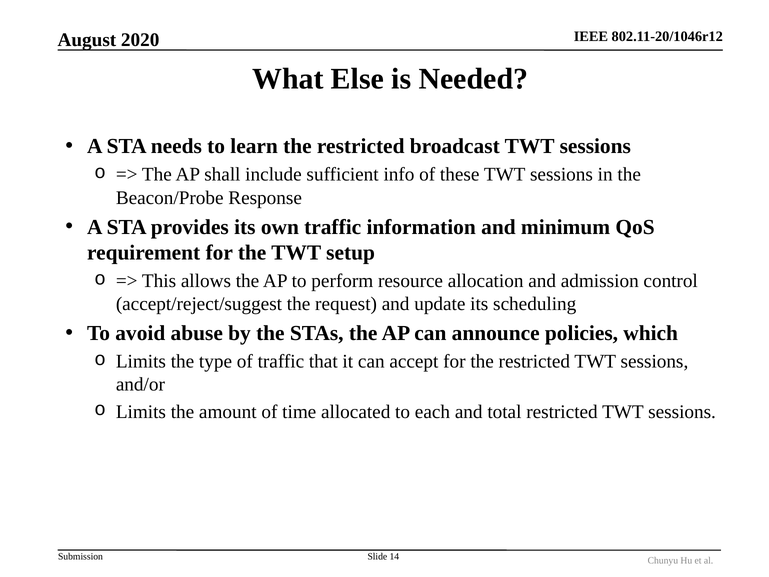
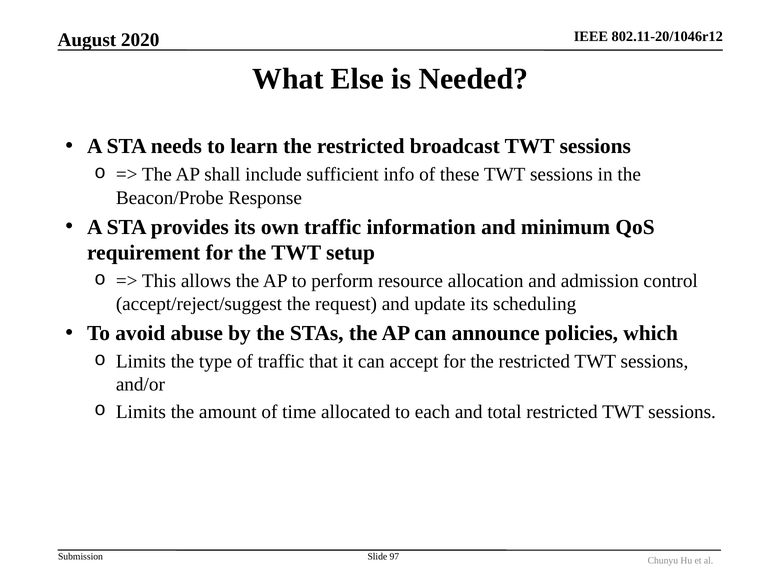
14: 14 -> 97 (394, 556)
